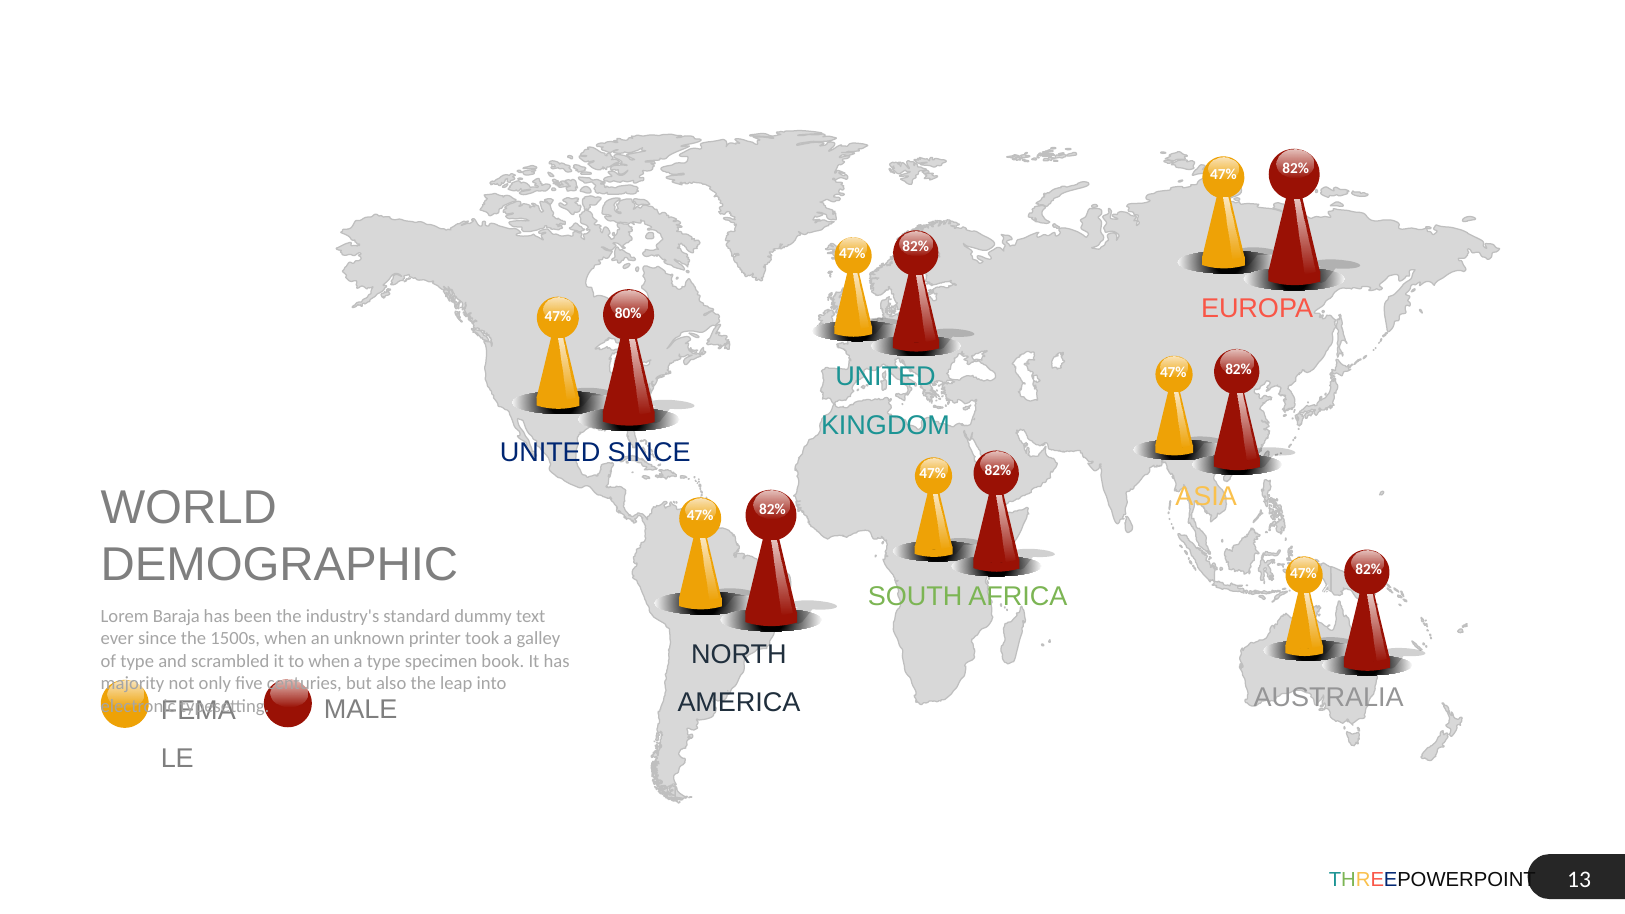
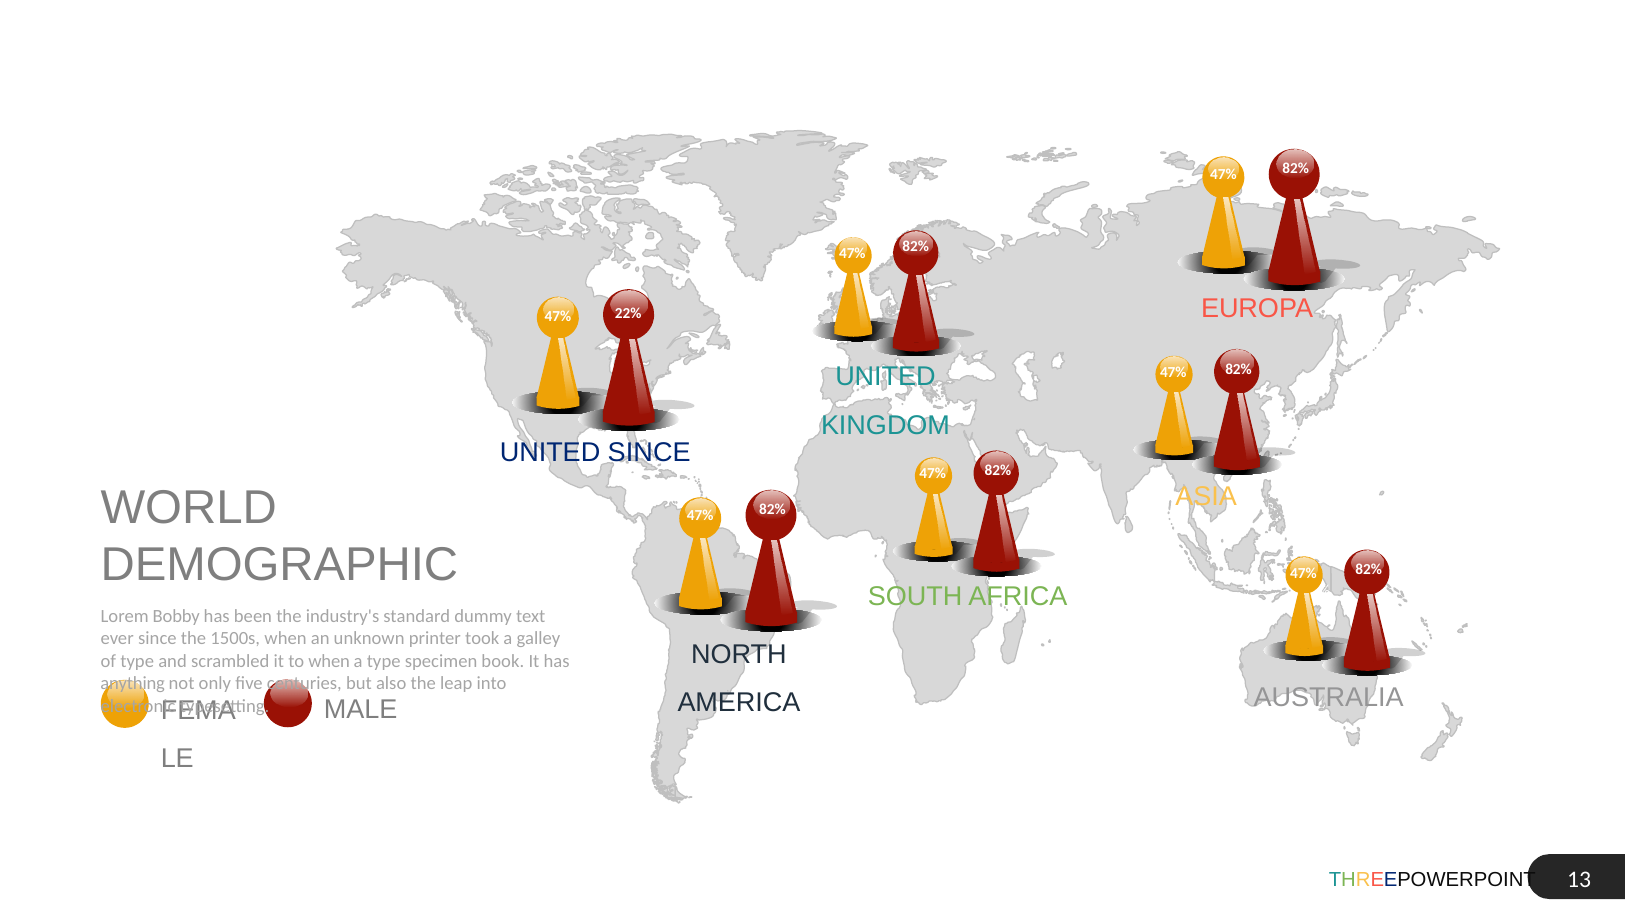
80%: 80% -> 22% (628, 313)
Baraja: Baraja -> Bobby (176, 616)
majority: majority -> anything (133, 684)
